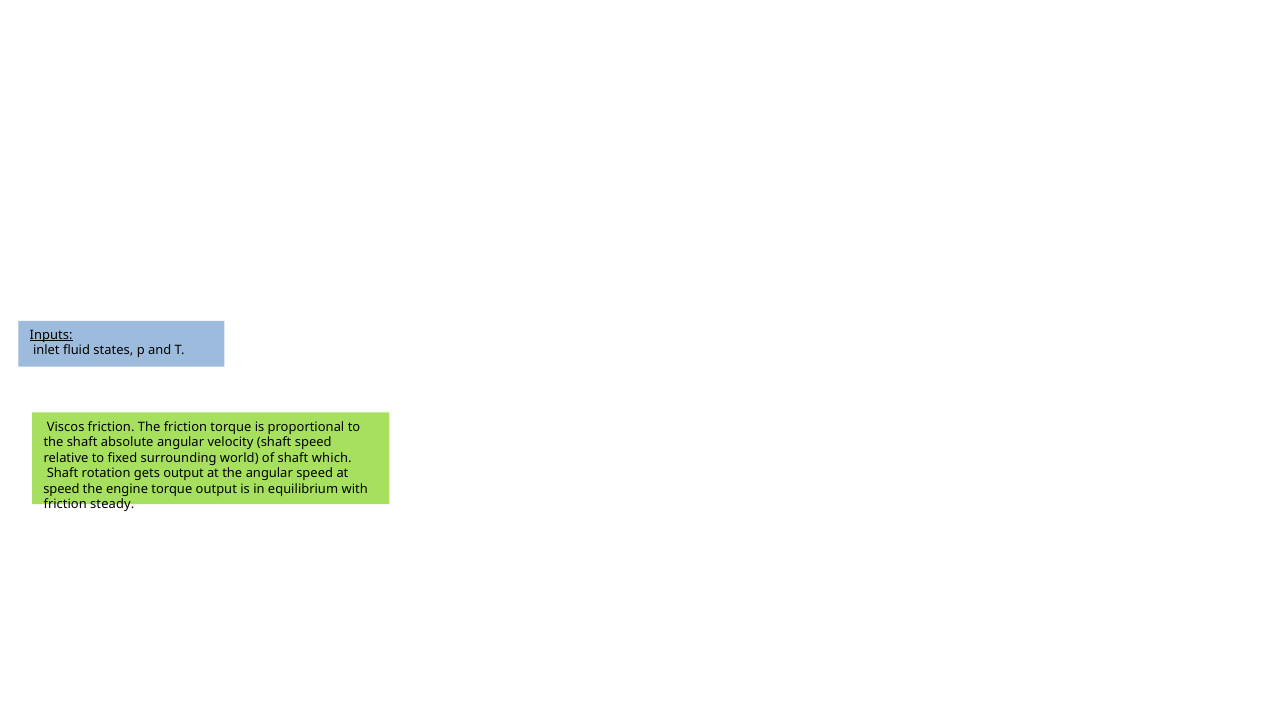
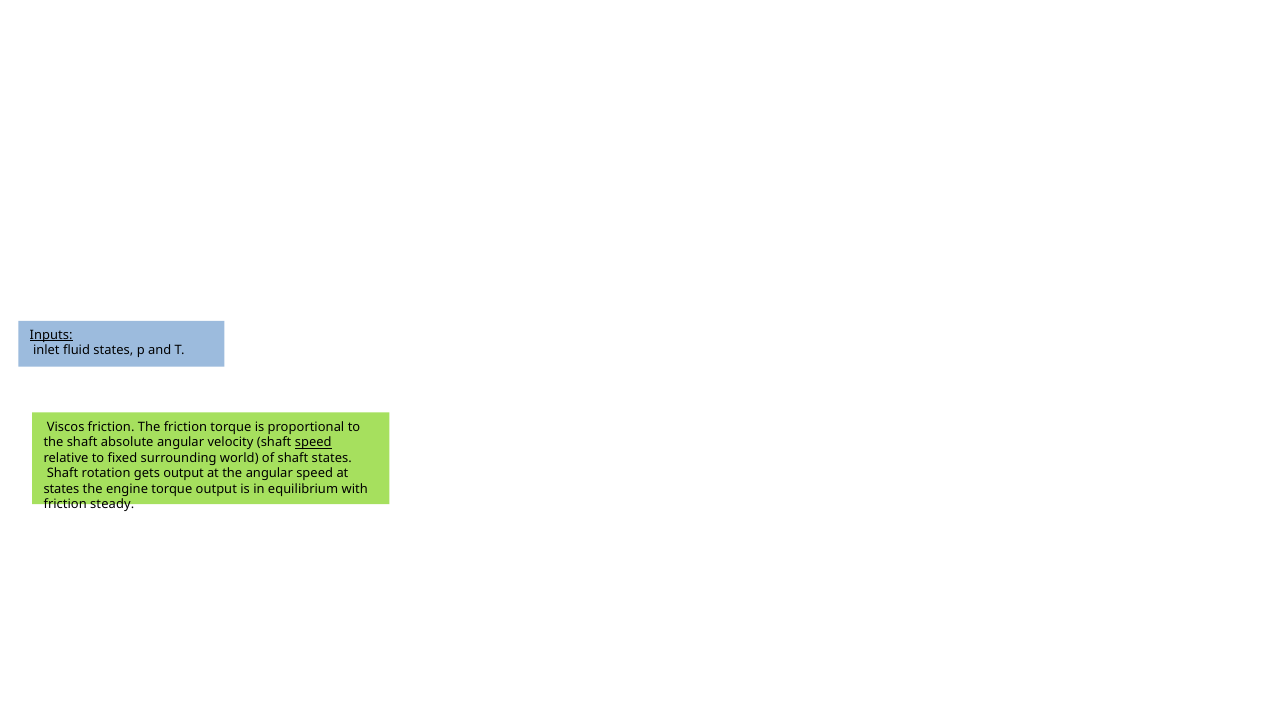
speed underline: none -> present (313, 442)
shaft which: which -> states (332, 458)
speed: speed -> states (61, 489)
